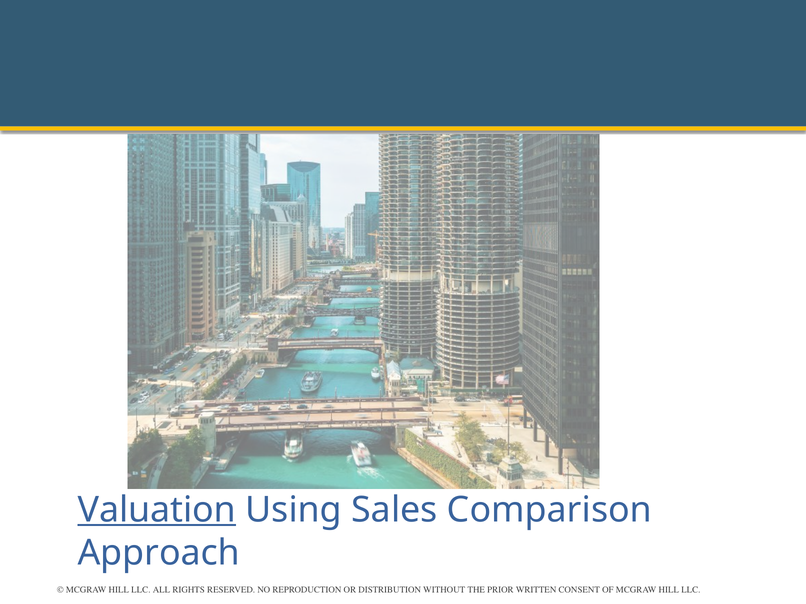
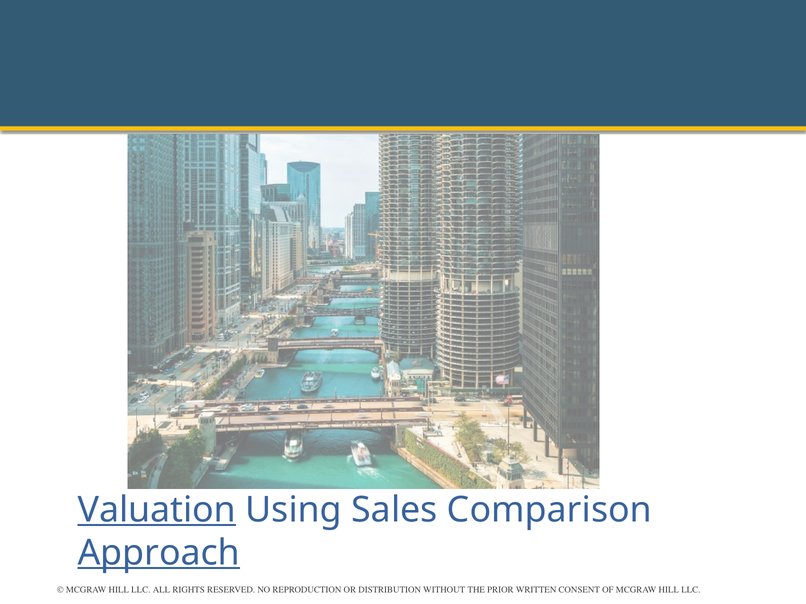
Approach underline: none -> present (159, 553)
